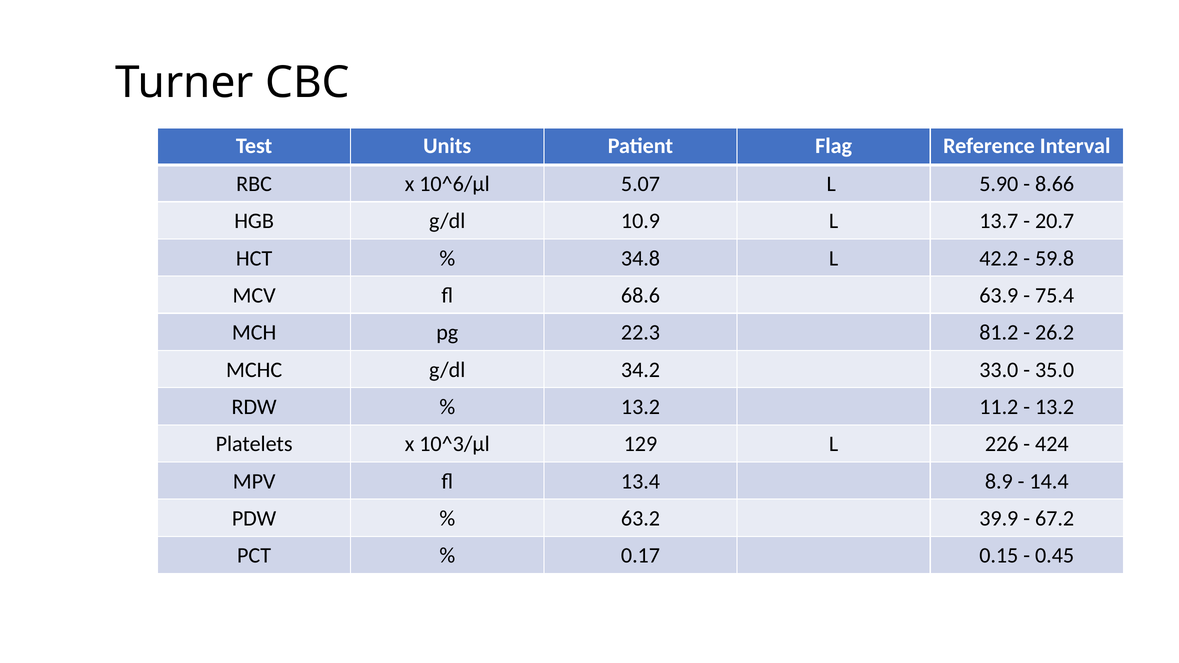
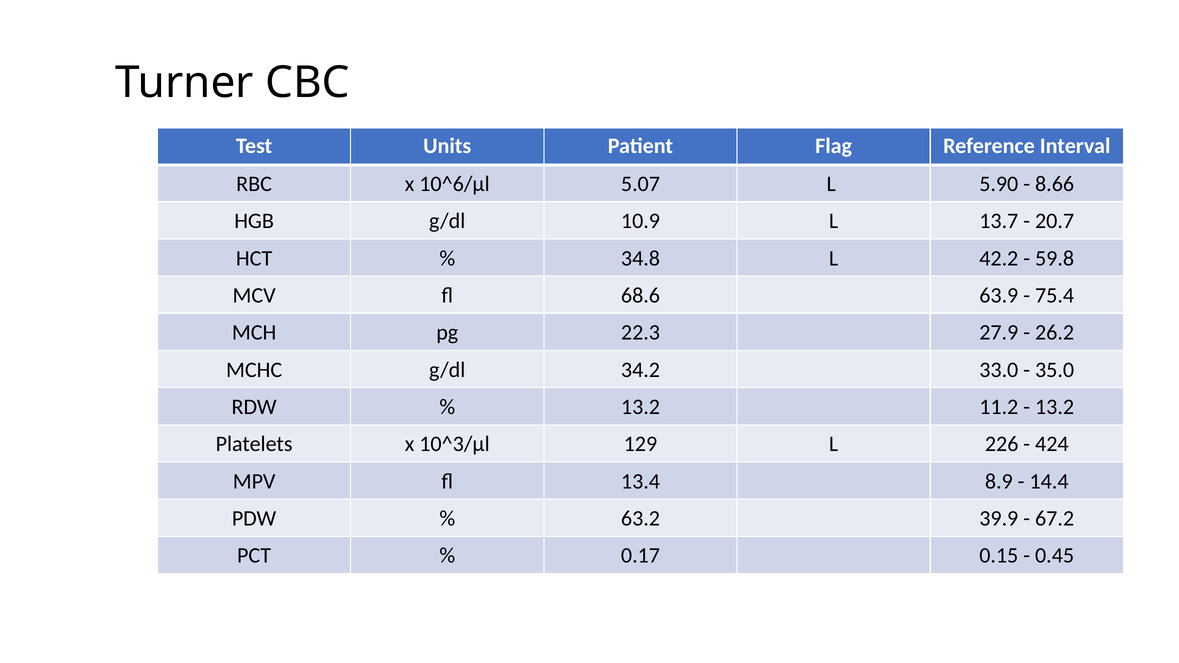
81.2: 81.2 -> 27.9 (999, 333)
